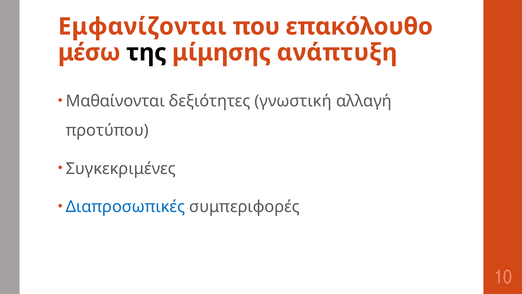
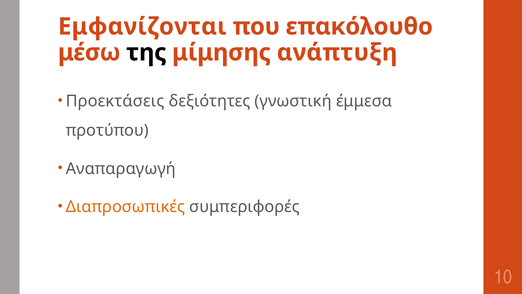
Μαθαίνονται: Μαθαίνονται -> Προεκτάσεις (115, 101)
αλλαγή: αλλαγή -> έμμεσα (364, 101)
Συγκεκριμένες: Συγκεκριμένες -> Αναπαραγωγή (121, 168)
Διαπροσωπικές colour: blue -> orange (125, 206)
